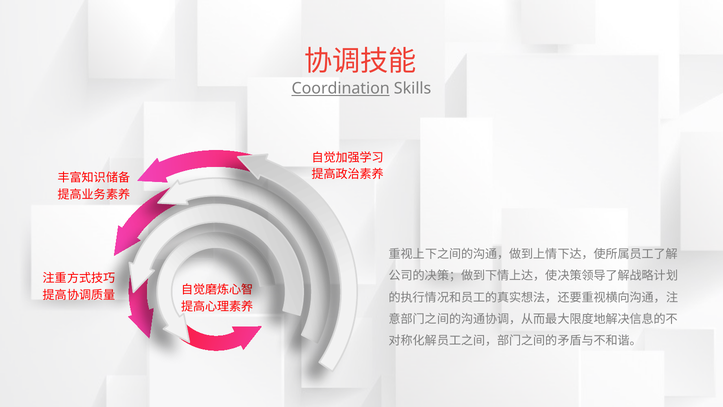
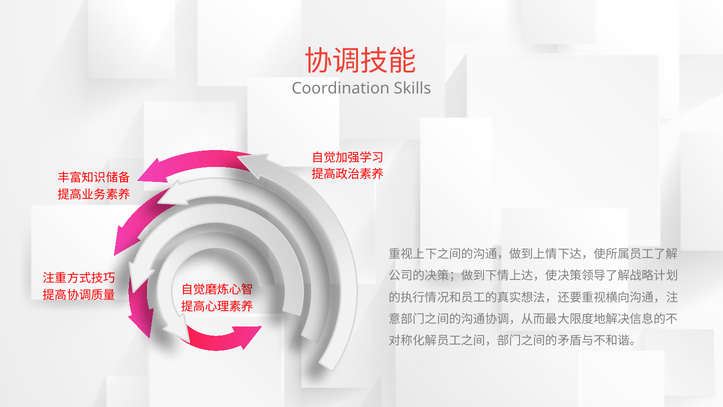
Coordination underline: present -> none (341, 88)
